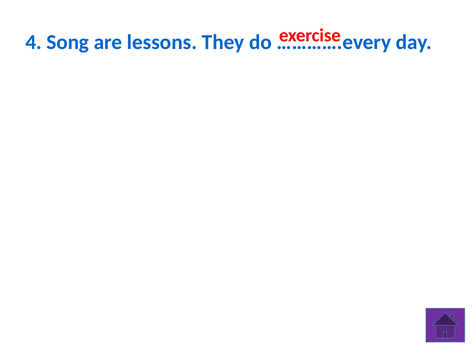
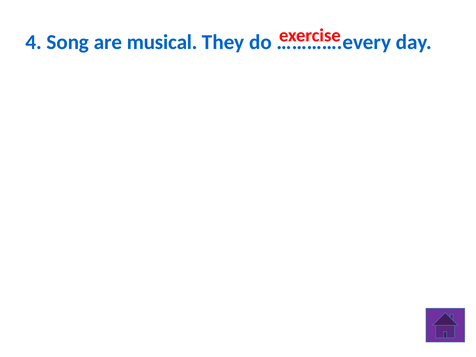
lessons: lessons -> musical (162, 42)
